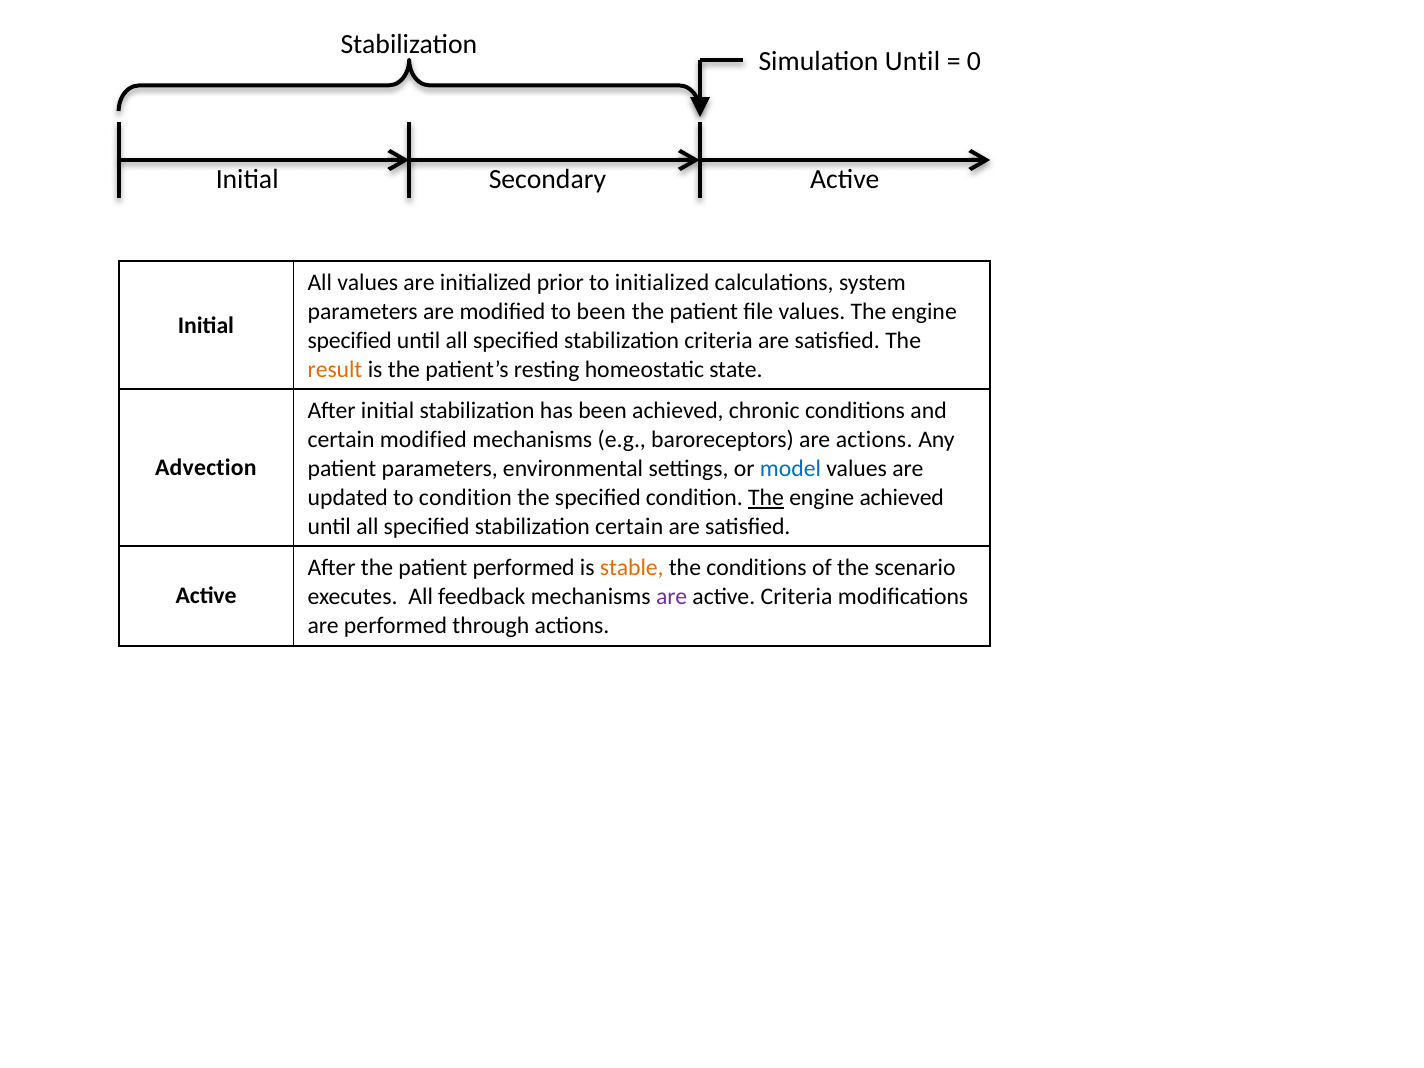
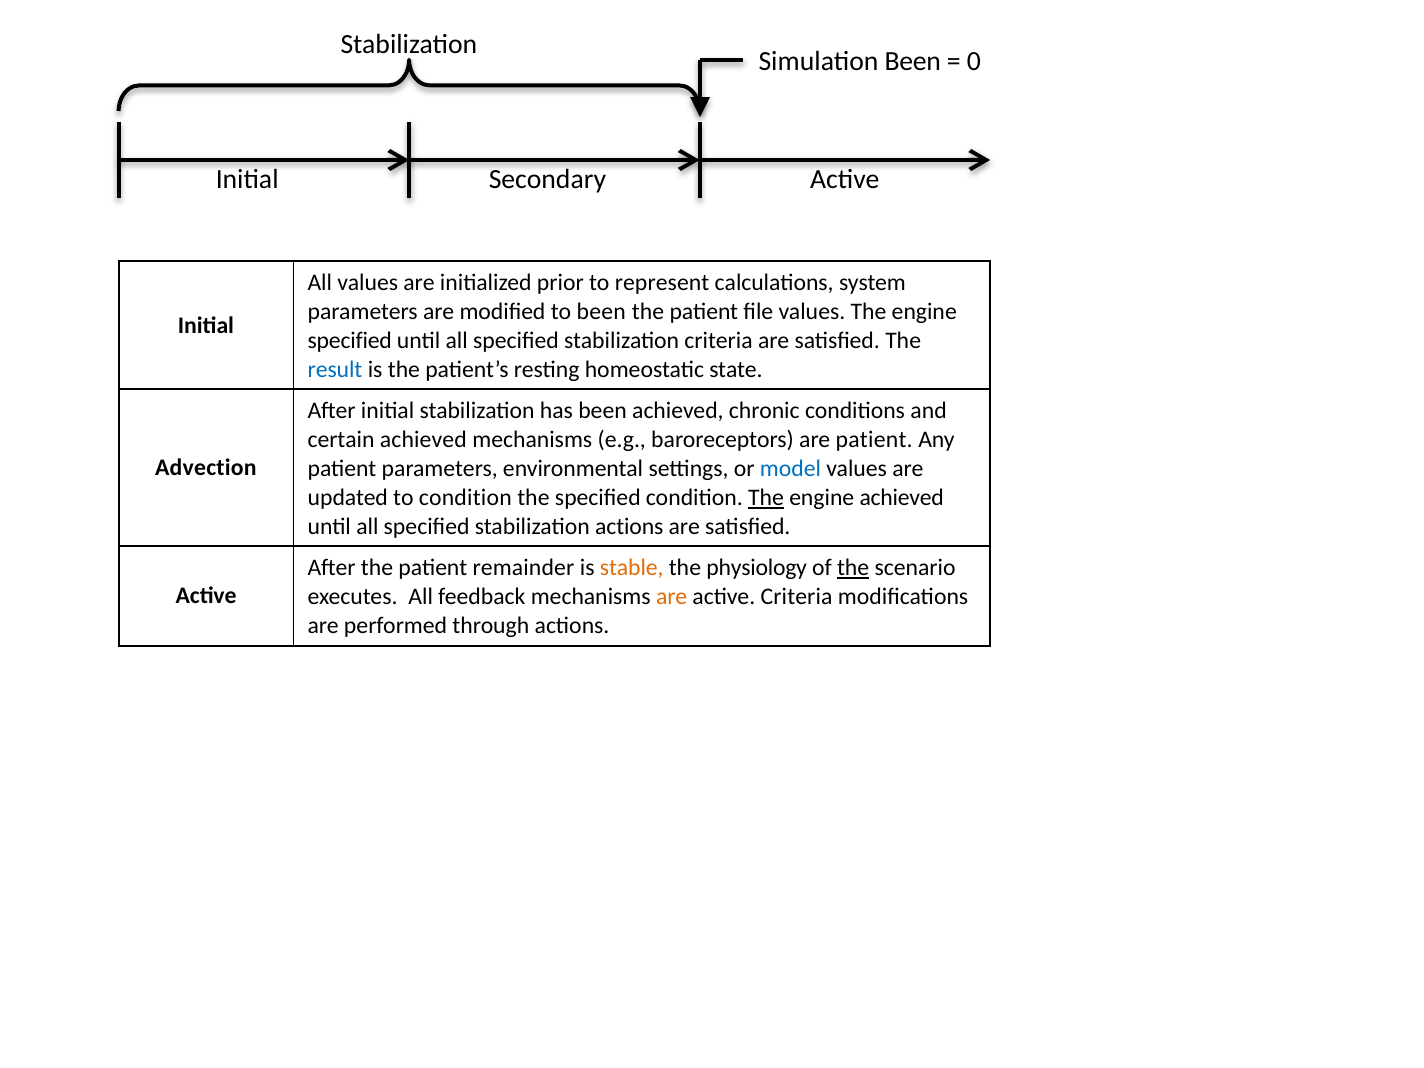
Simulation Until: Until -> Been (913, 61)
to initialized: initialized -> represent (662, 283)
result colour: orange -> blue (335, 370)
certain modified: modified -> achieved (423, 440)
are actions: actions -> patient (874, 440)
stabilization certain: certain -> actions (629, 527)
patient performed: performed -> remainder (523, 568)
the conditions: conditions -> physiology (757, 568)
the underline: none -> present (853, 568)
are colour: purple -> orange (672, 597)
